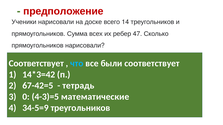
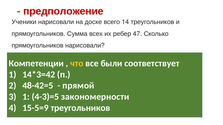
Соответствует: Соответствует -> Компетенции (36, 64)
что colour: light blue -> yellow (77, 64)
67-42=5: 67-42=5 -> 48-42=5 (38, 86)
тетрадь: тетрадь -> прямой (78, 86)
0: 0 -> 1 (26, 97)
математические: математические -> закономерности (95, 97)
34-5=9: 34-5=9 -> 15-5=9 (35, 108)
